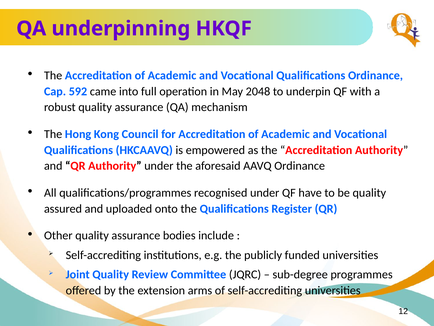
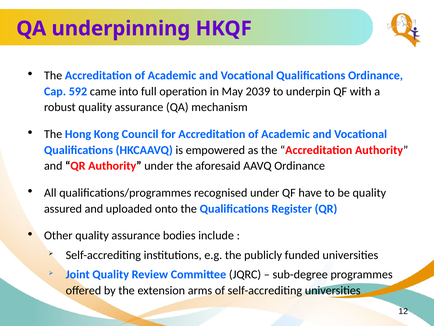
2048: 2048 -> 2039 (258, 91)
